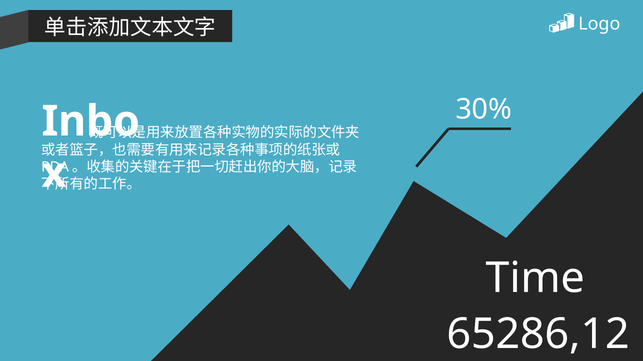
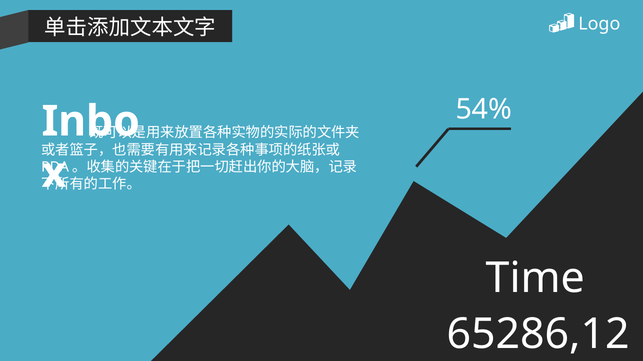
30%: 30% -> 54% (484, 109)
